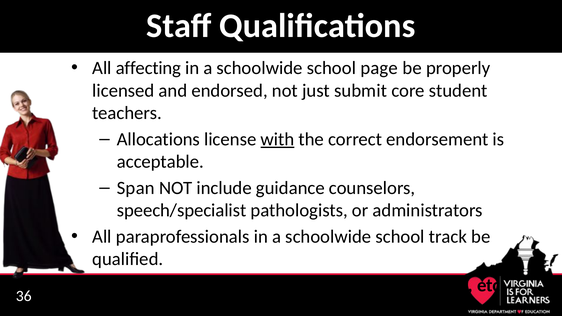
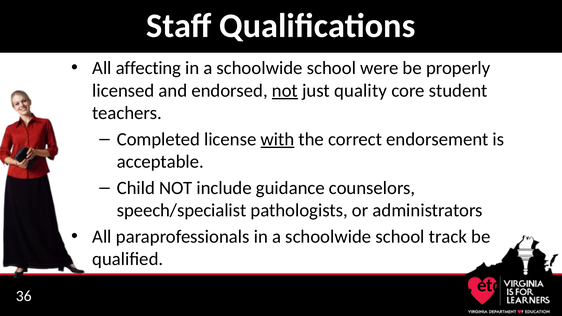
page: page -> were (379, 68)
not underline: none -> present (285, 91)
submit: submit -> quality (361, 91)
Allocations: Allocations -> Completed (158, 139)
Span: Span -> Child (136, 188)
